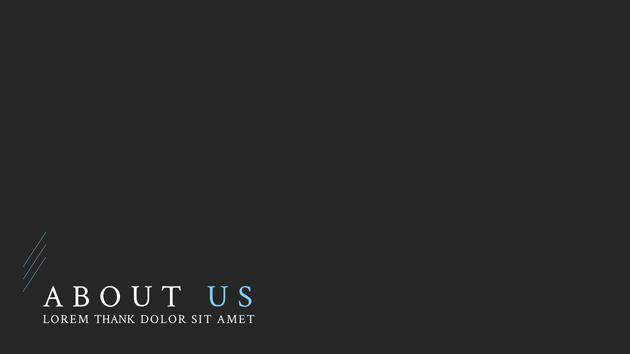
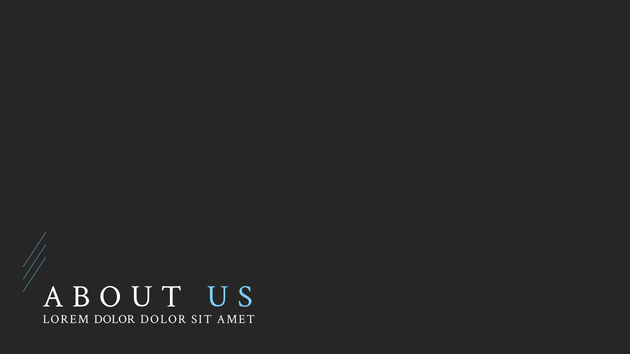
LOREM THANK: THANK -> DOLOR (115, 320)
